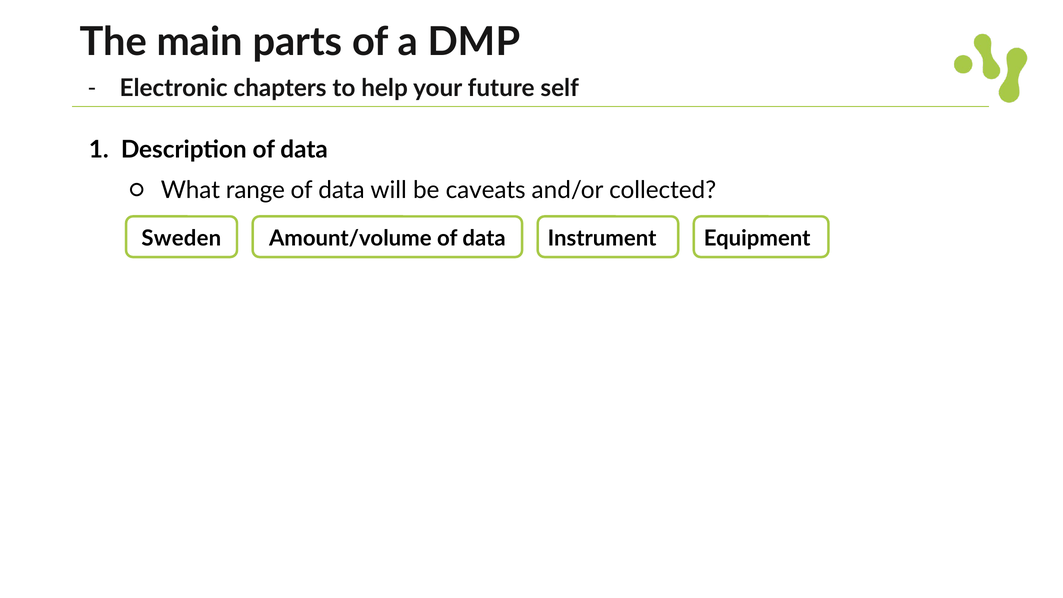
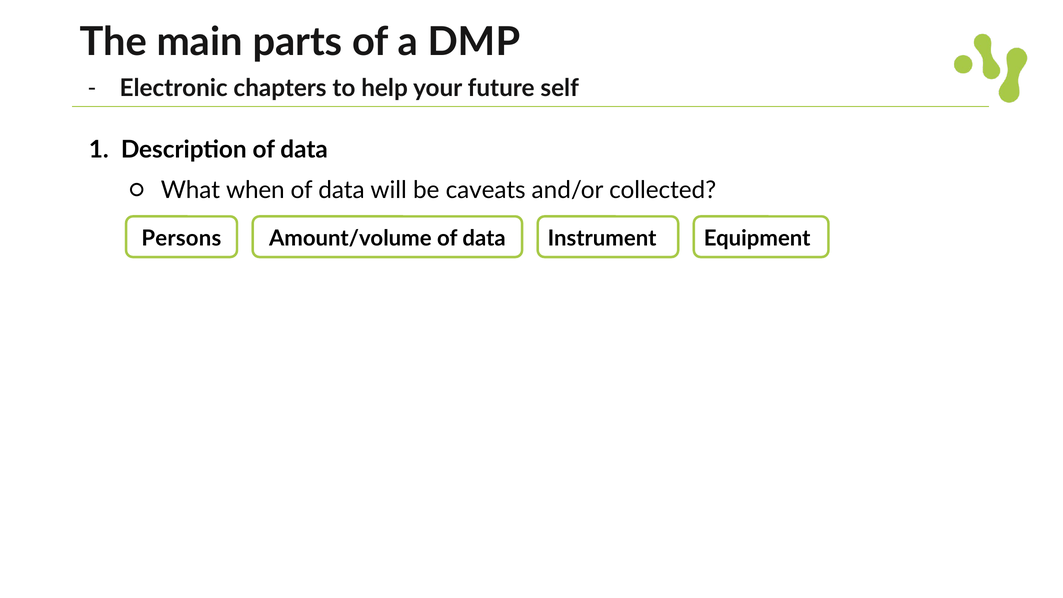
range: range -> when (255, 190)
Sweden: Sweden -> Persons (181, 238)
